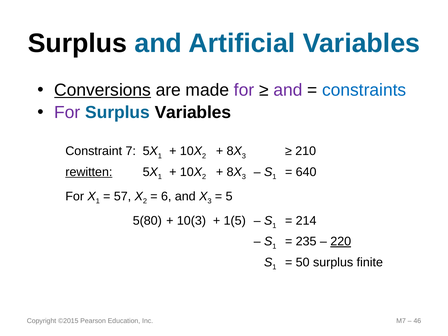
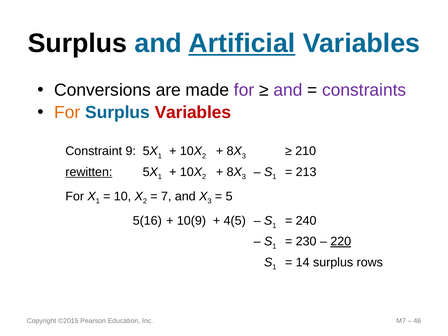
Artificial underline: none -> present (242, 43)
Conversions underline: present -> none (103, 90)
constraints colour: blue -> purple (364, 90)
For colour: purple -> orange (67, 113)
Variables colour: black -> red (193, 113)
7: 7 -> 9 (131, 151)
640: 640 -> 213 (306, 172)
57: 57 -> 10 (123, 196)
6: 6 -> 7 (166, 196)
5(80: 5(80 -> 5(16 (147, 221)
10(3: 10(3 -> 10(9 (191, 221)
1(5: 1(5 -> 4(5 (235, 221)
214: 214 -> 240 (306, 221)
235: 235 -> 230 (306, 242)
50: 50 -> 14 (303, 262)
finite: finite -> rows (370, 262)
